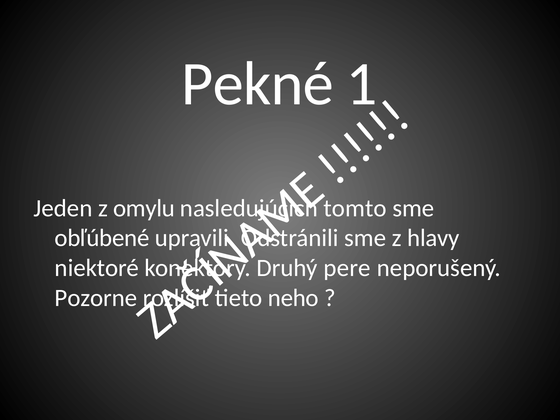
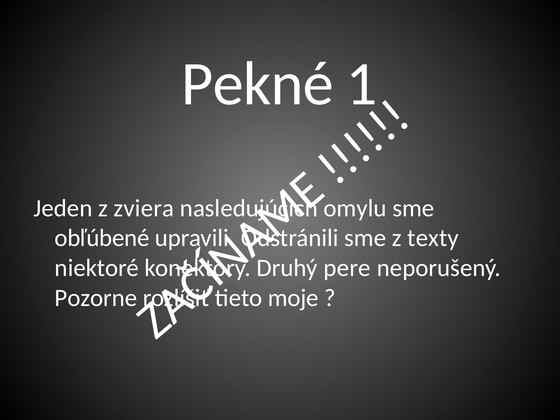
omylu: omylu -> zviera (144, 208)
tomto: tomto -> omylu (355, 208)
hlavy: hlavy -> texty (433, 238)
neho: neho -> moje (293, 298)
